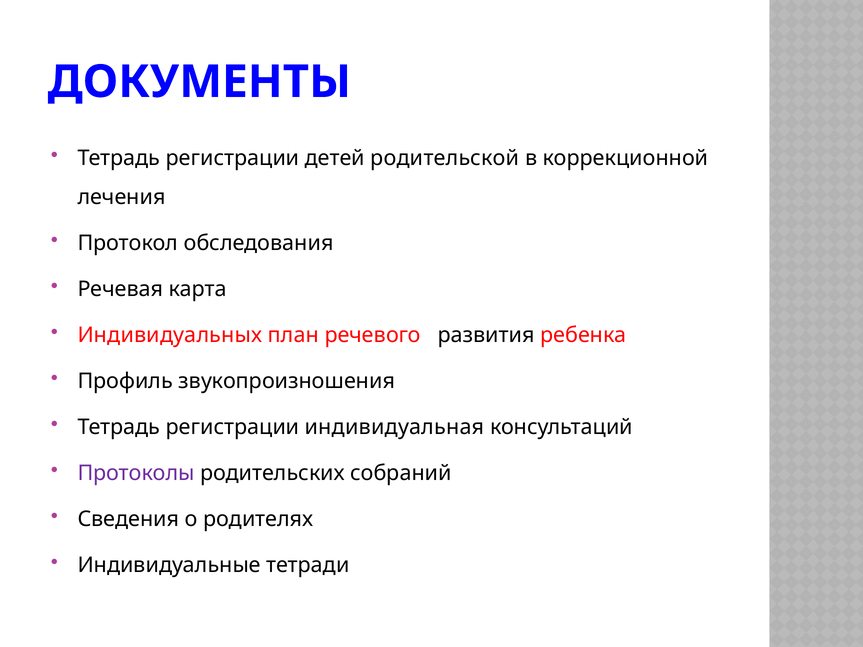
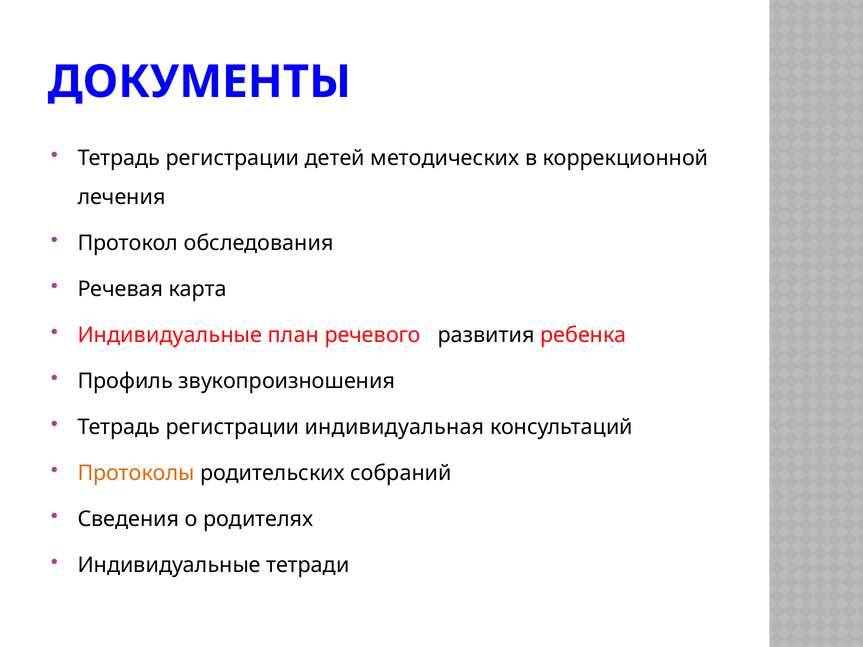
родительской: родительской -> методических (445, 158)
Индивидуальных: Индивидуальных -> Индивидуальные (170, 335)
Протоколы colour: purple -> orange (136, 473)
